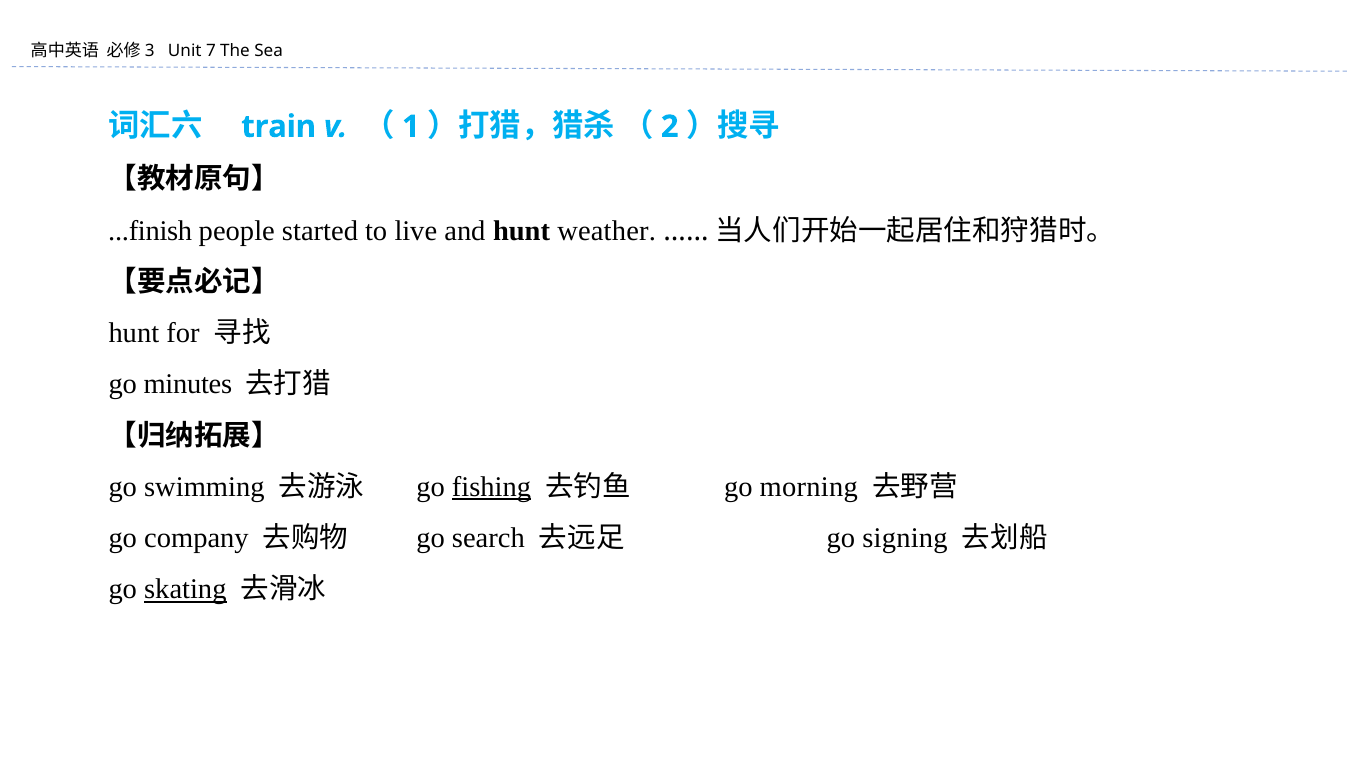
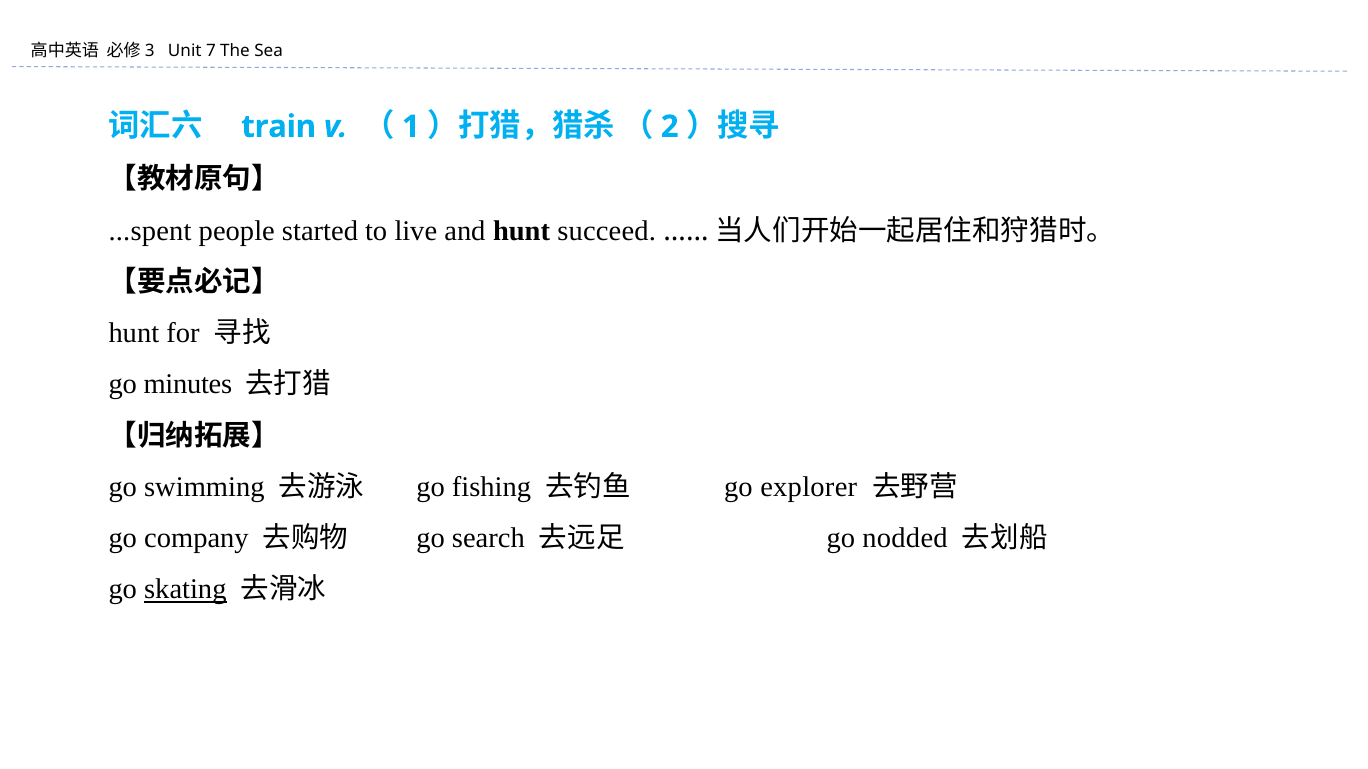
...finish: ...finish -> ...spent (150, 231)
weather: weather -> succeed (607, 231)
fishing underline: present -> none (492, 487)
morning: morning -> explorer (809, 487)
signing: signing -> nodded (905, 539)
